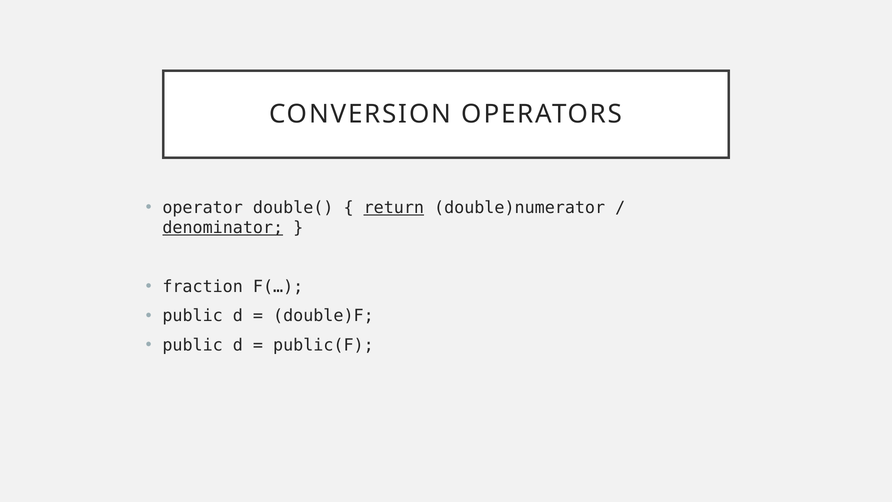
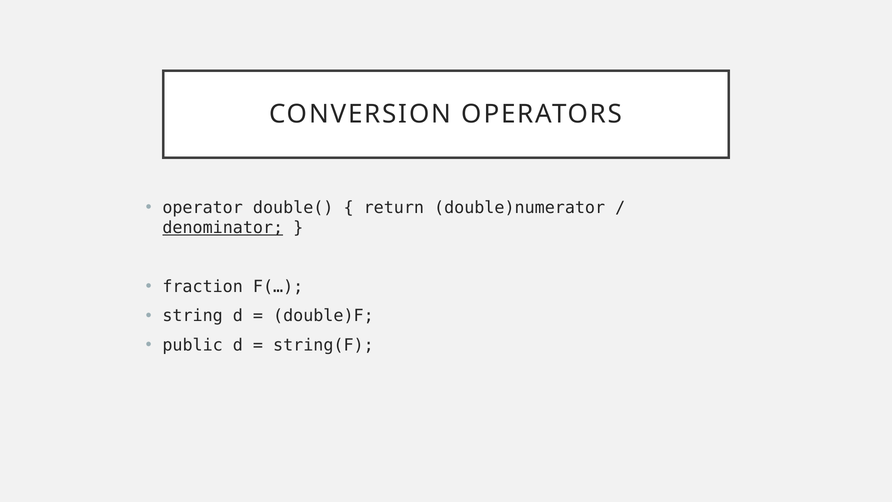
return underline: present -> none (394, 208)
public: public -> string (193, 316)
public(F: public(F -> string(F (323, 345)
